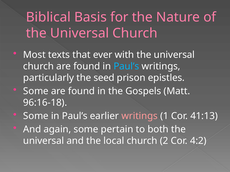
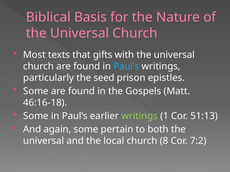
ever: ever -> gifts (103, 55)
96:16-18: 96:16-18 -> 46:16-18 (45, 103)
writings colour: pink -> light green (140, 116)
41:13: 41:13 -> 51:13 (204, 116)
2: 2 -> 8 (164, 141)
4:2: 4:2 -> 7:2 (198, 141)
